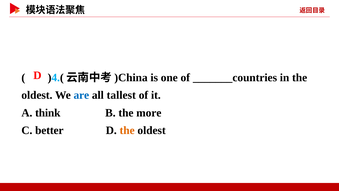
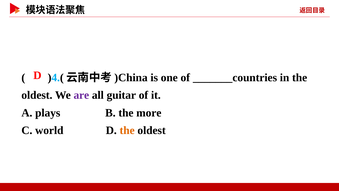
are colour: blue -> purple (81, 95)
tallest: tallest -> guitar (121, 95)
think: think -> plays (48, 113)
better: better -> world (49, 130)
